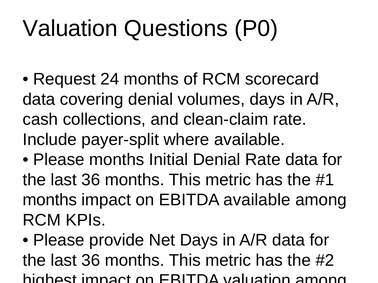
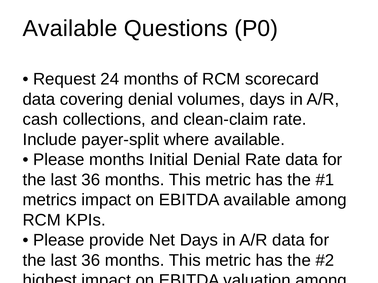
Valuation: Valuation -> Available (70, 29)
months: months -> metrics (50, 200)
